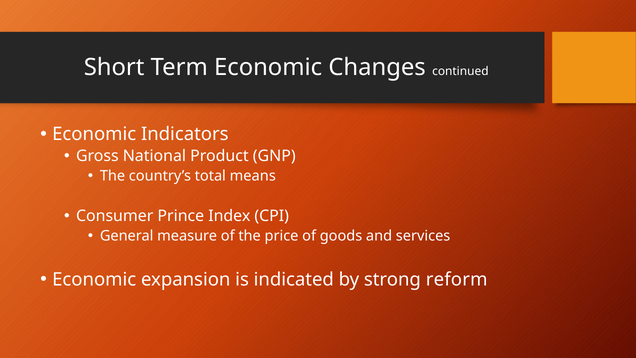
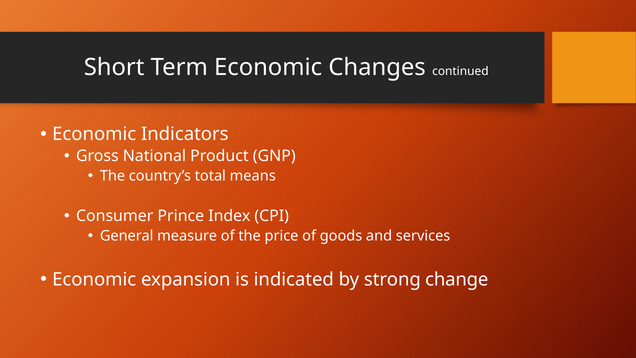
reform: reform -> change (457, 279)
